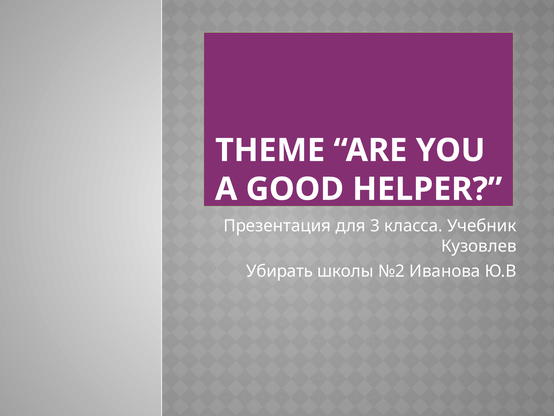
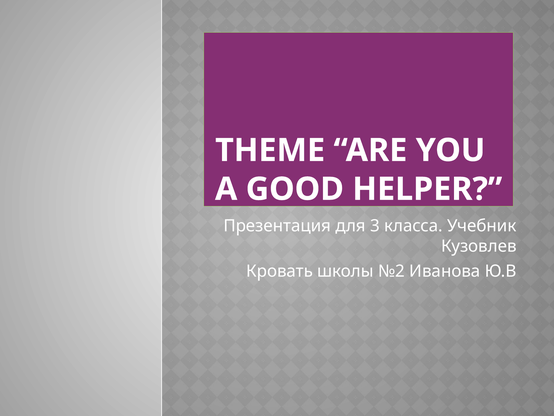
Убирать: Убирать -> Кровать (280, 271)
